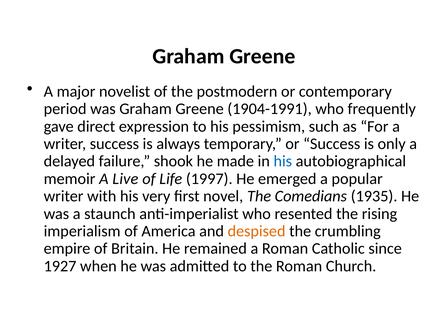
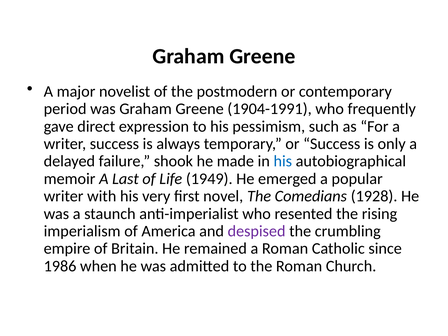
Live: Live -> Last (125, 179)
1997: 1997 -> 1949 (209, 179)
1935: 1935 -> 1928 (374, 196)
despised colour: orange -> purple (257, 231)
1927: 1927 -> 1986 (60, 266)
